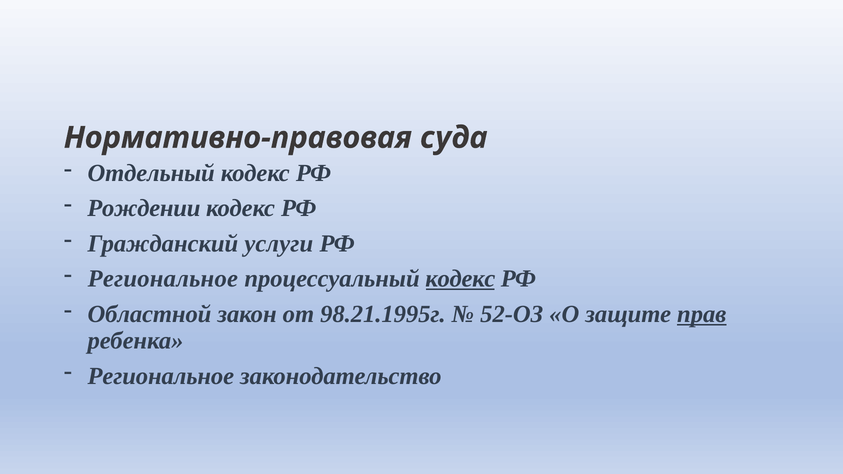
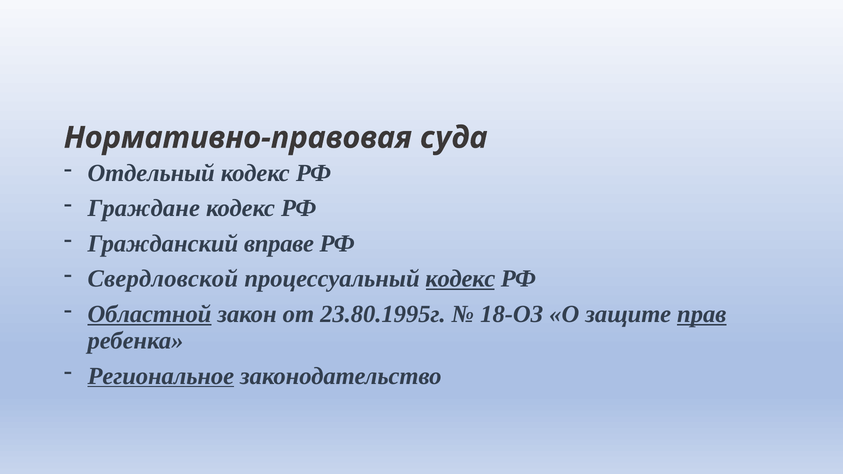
Рождении: Рождении -> Граждане (144, 208)
услуги: услуги -> вправе (279, 244)
Региональное: Региональное -> Свердловской (163, 279)
Областной underline: none -> present (149, 314)
98.21.1995г: 98.21.1995г -> 23.80.1995г (383, 314)
52-ОЗ: 52-ОЗ -> 18-ОЗ (512, 314)
Региональное underline: none -> present (161, 376)
